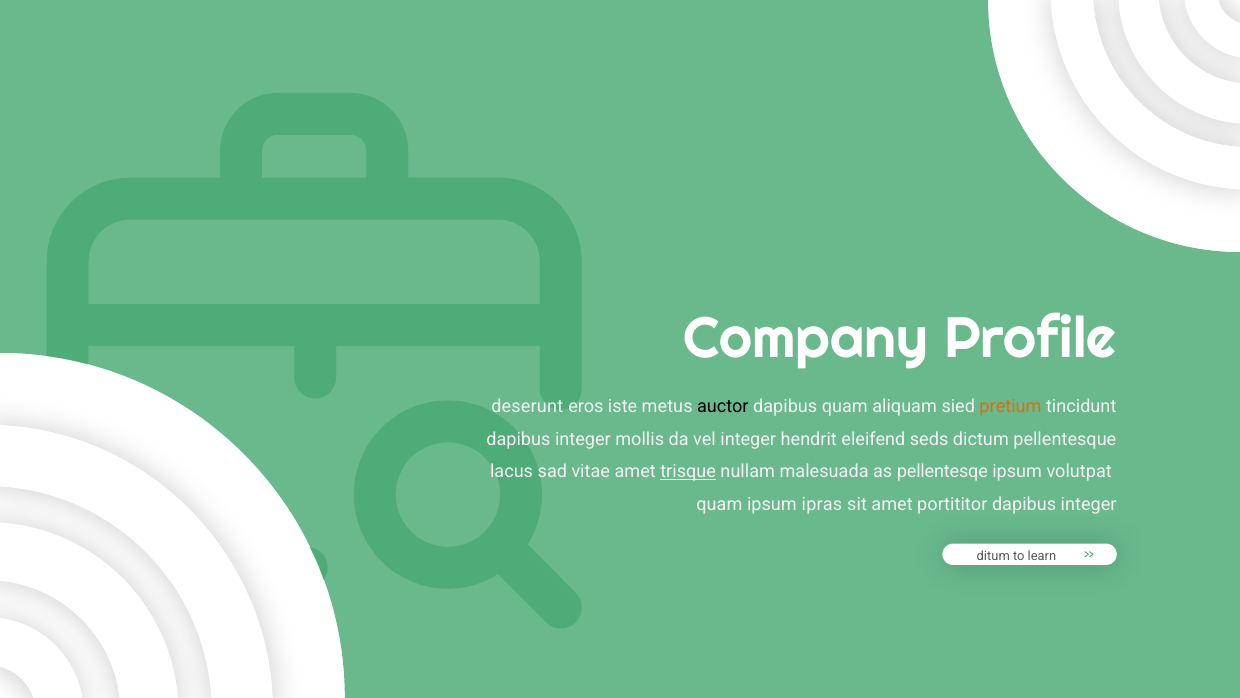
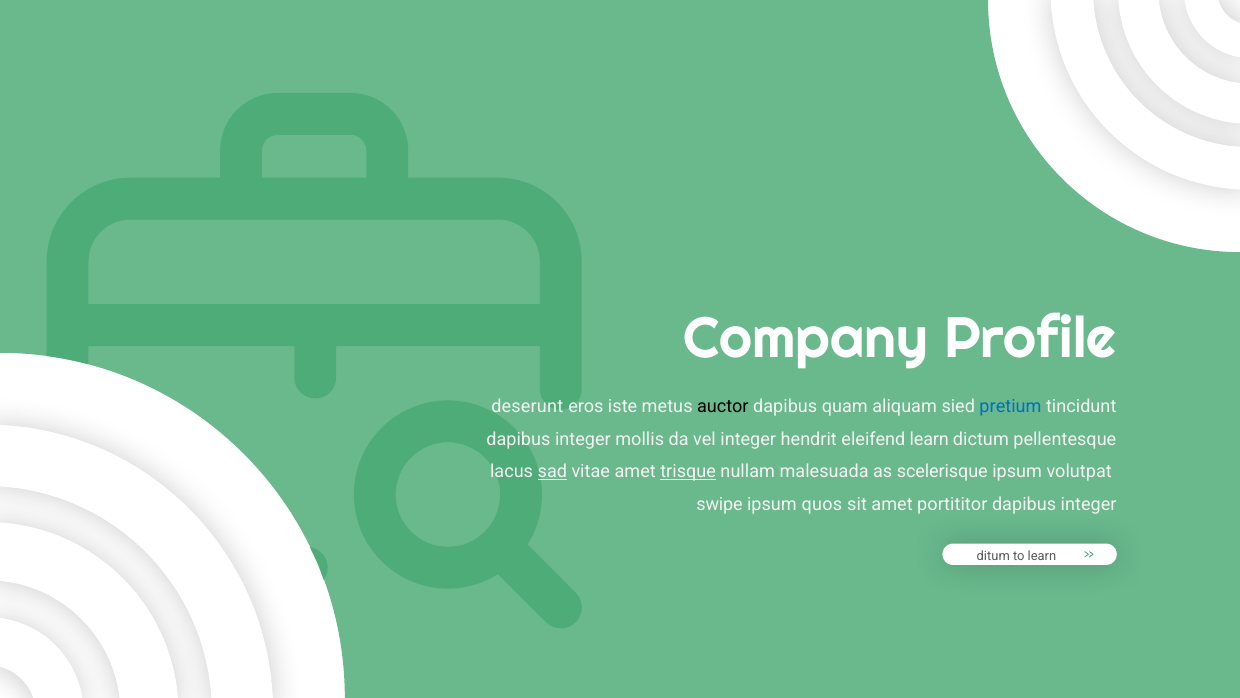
pretium colour: orange -> blue (1010, 406)
eleifend seds: seds -> learn (929, 439)
sad underline: none -> present (552, 471)
pellentesqe: pellentesqe -> scelerisque (942, 471)
quam: quam -> swipe (720, 504)
ipras: ipras -> quos (822, 504)
